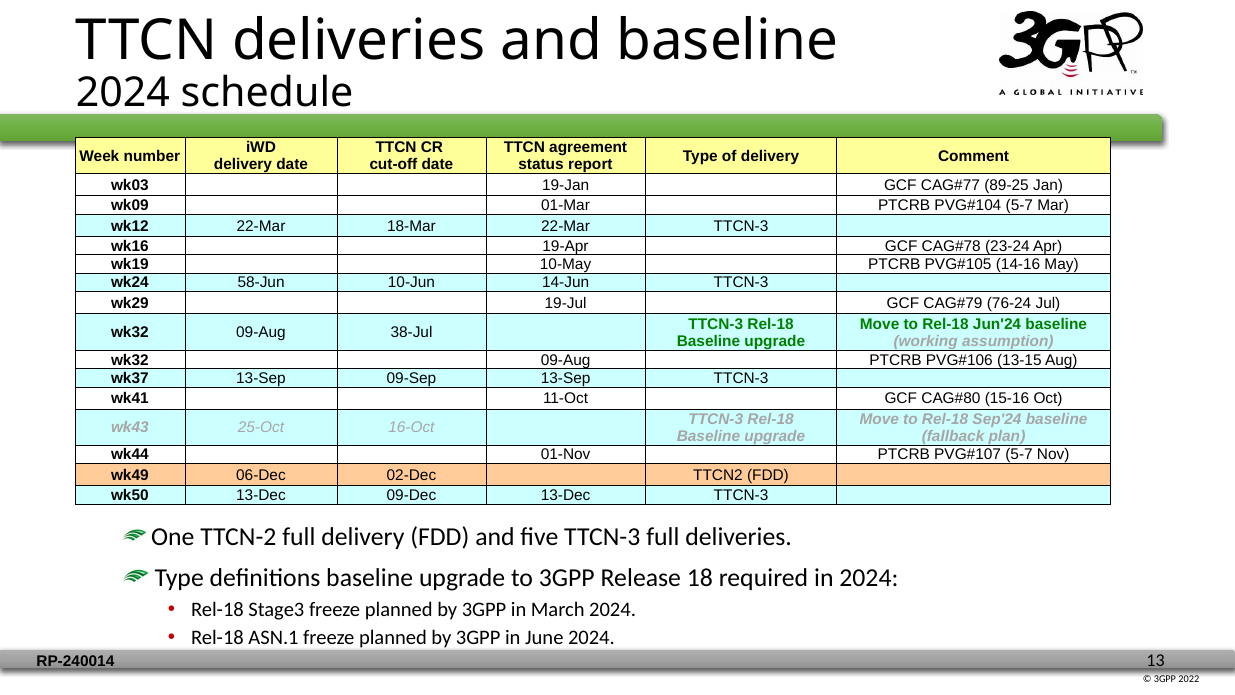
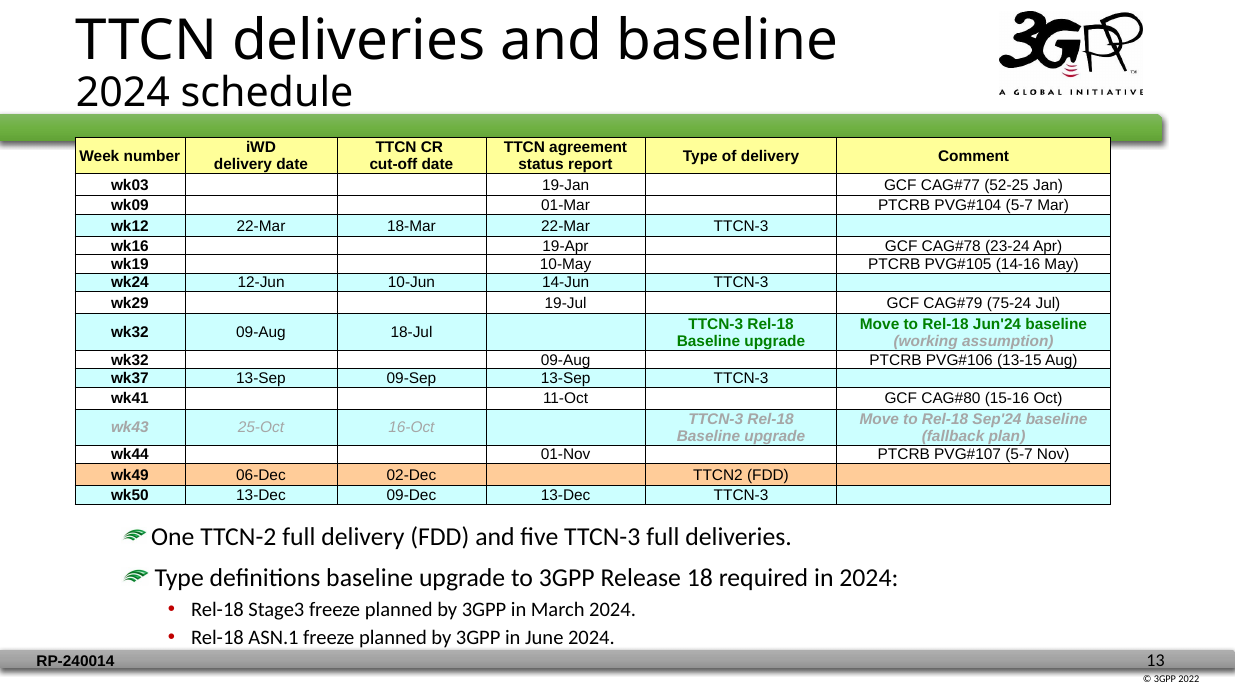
89-25: 89-25 -> 52-25 (1007, 185)
58-Jun: 58-Jun -> 12-Jun (261, 283)
76-24: 76-24 -> 75-24 (1009, 303)
38-Jul: 38-Jul -> 18-Jul (411, 333)
